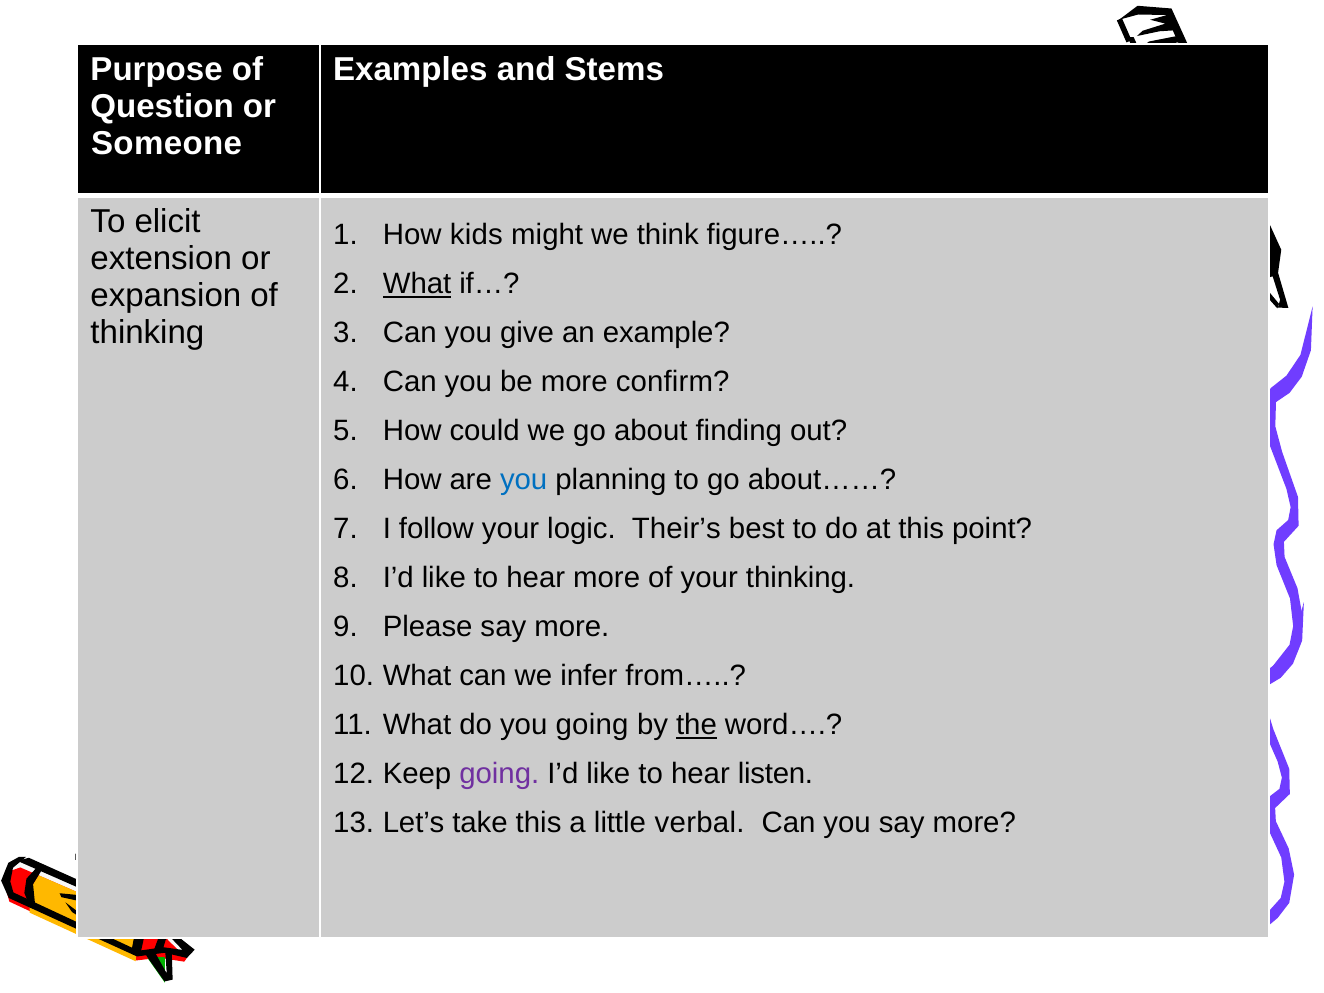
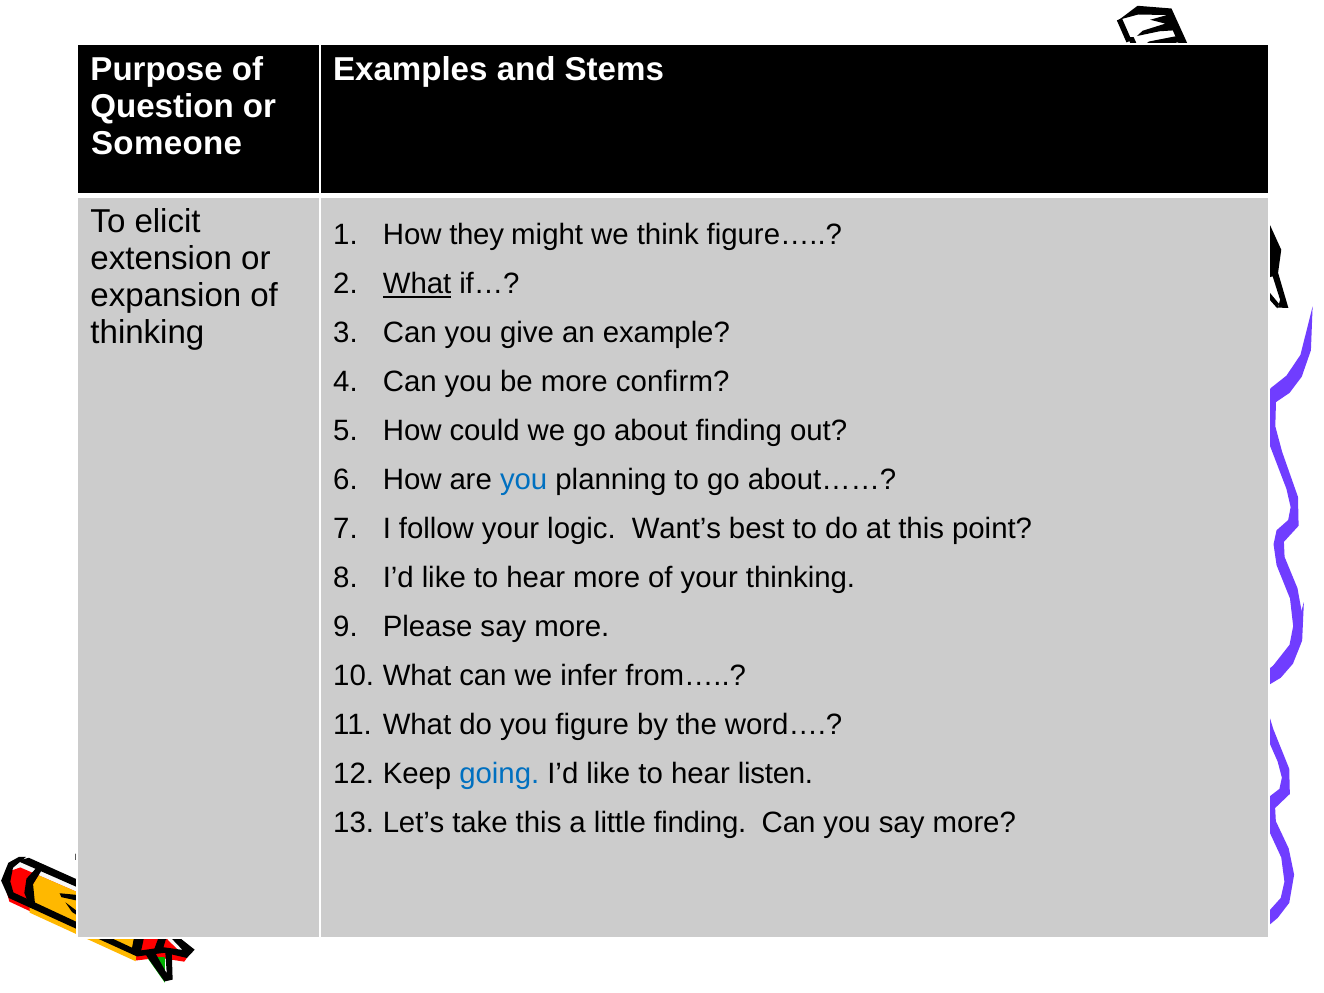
kids: kids -> they (477, 235)
Their’s: Their’s -> Want’s (676, 529)
you going: going -> figure (592, 725)
the underline: present -> none (696, 725)
going colour: purple -> blue (499, 774)
little verbal: verbal -> finding (700, 823)
